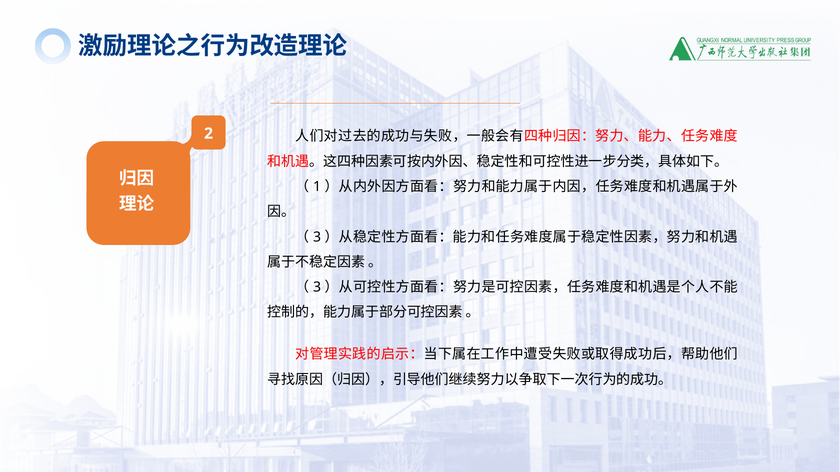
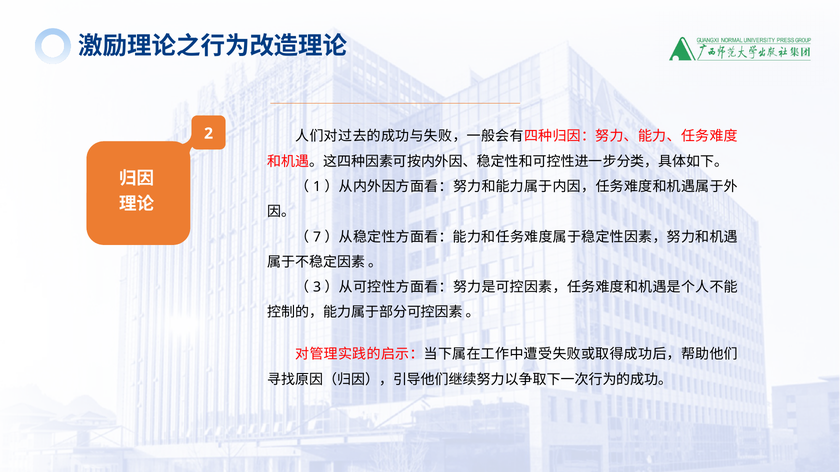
3: 3 -> 7 (317, 237)
